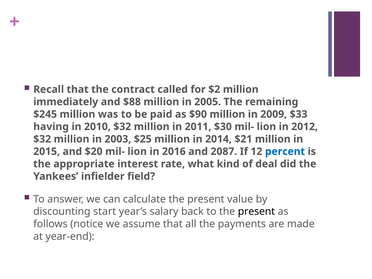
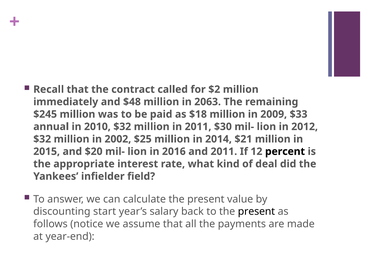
$88: $88 -> $48 (132, 102)
2005: 2005 -> 2063 (208, 102)
$90: $90 -> $18 (198, 114)
having: having -> annual (51, 127)
2003: 2003 -> 2002 (118, 139)
and 2087: 2087 -> 2011 (224, 151)
percent colour: blue -> black (285, 151)
